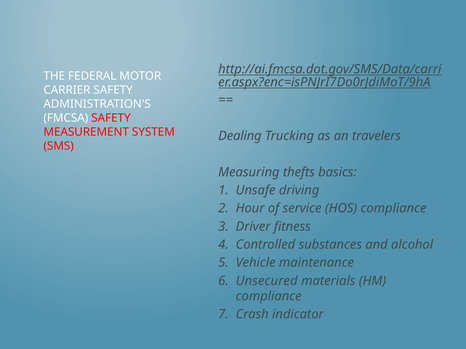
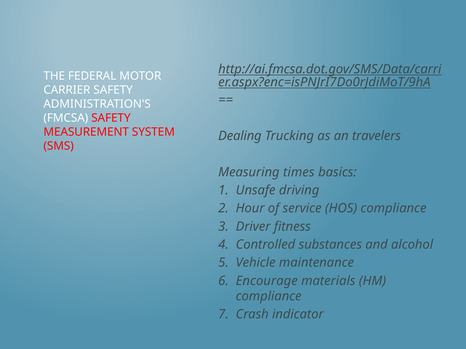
thefts: thefts -> times (299, 172)
Unsecured: Unsecured -> Encourage (267, 281)
